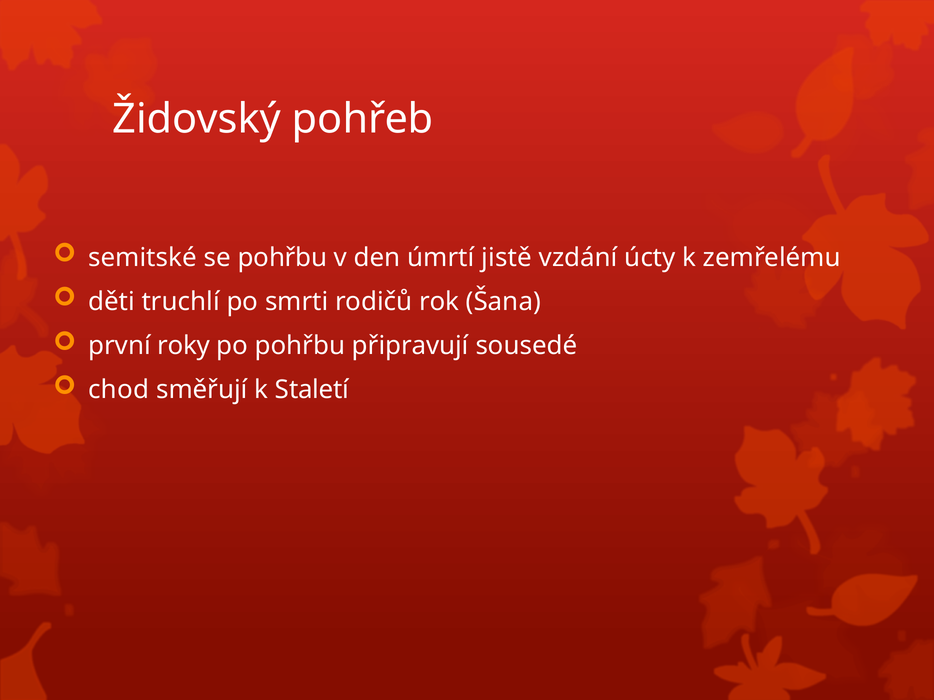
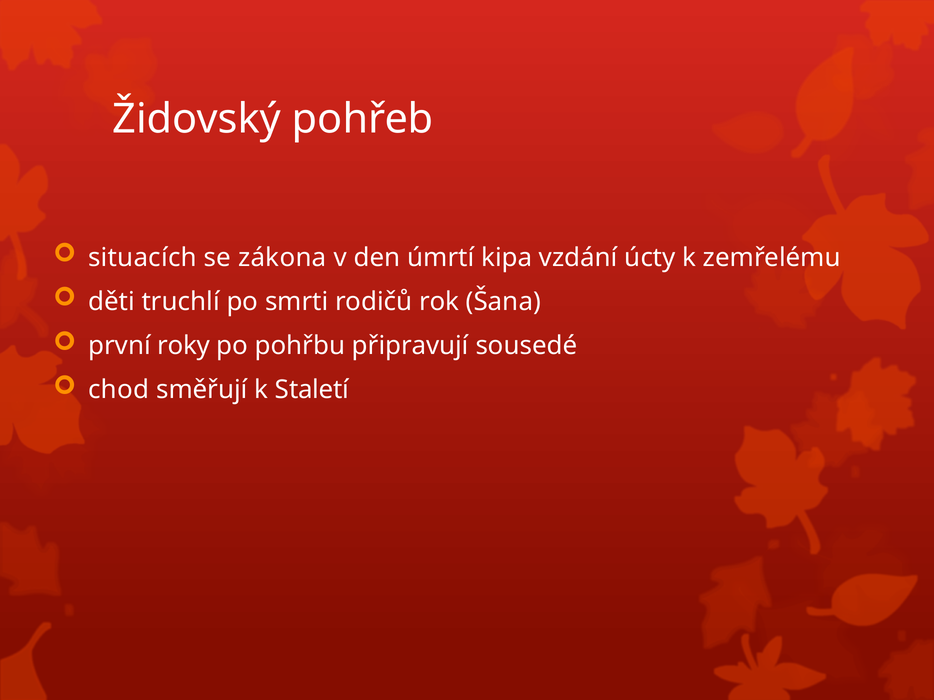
semitské: semitské -> situacích (142, 258)
se pohřbu: pohřbu -> zákona (282, 258)
jistě: jistě -> kipa (507, 258)
